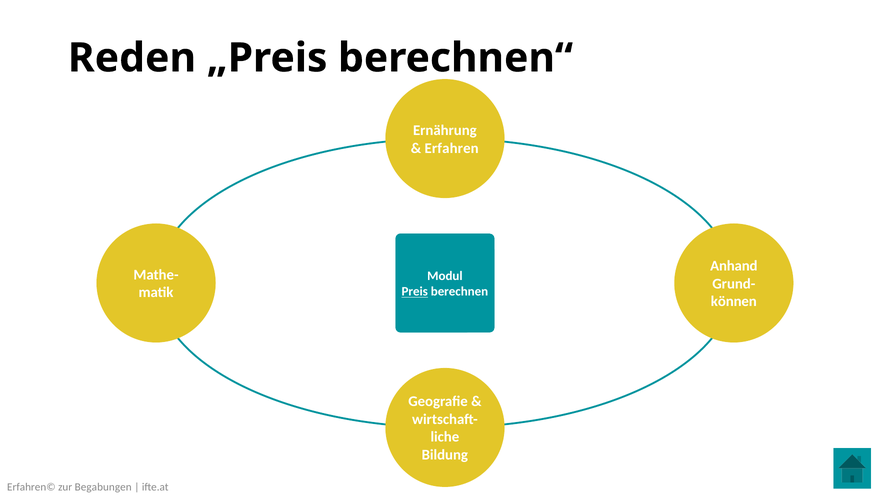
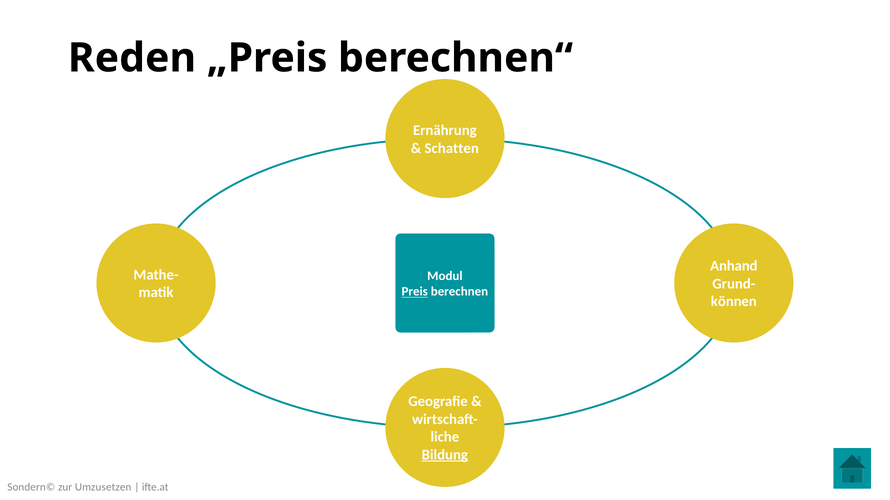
Erfahren: Erfahren -> Schatten (452, 148)
Bildung underline: none -> present (445, 455)
Erfahren©: Erfahren© -> Sondern© (31, 488)
Begabungen: Begabungen -> Umzusetzen (103, 488)
